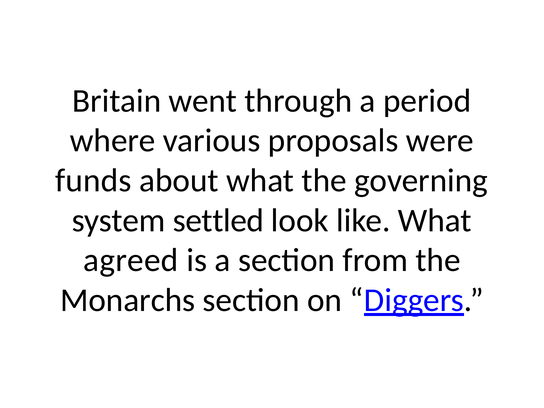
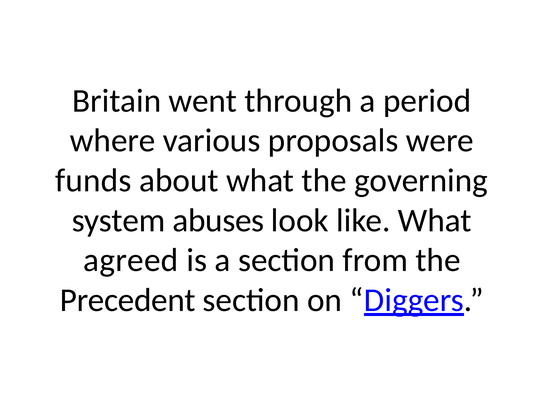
settled: settled -> abuses (218, 220)
Monarchs: Monarchs -> Precedent (128, 300)
